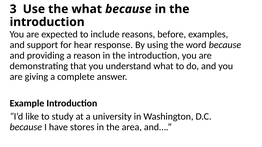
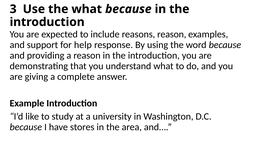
reasons before: before -> reason (172, 34)
hear: hear -> help (83, 45)
